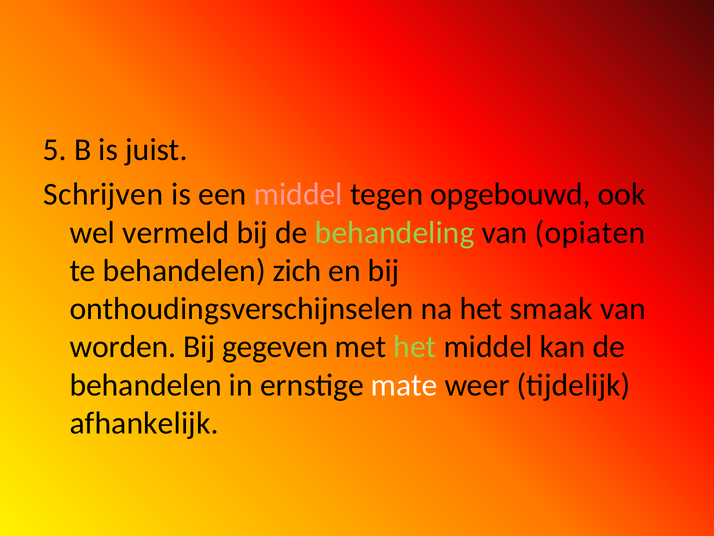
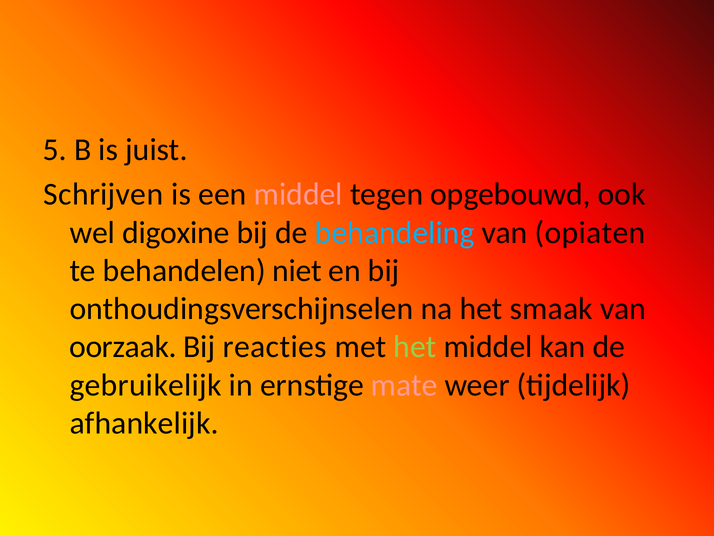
vermeld: vermeld -> digoxine (176, 232)
behandeling colour: light green -> light blue (395, 232)
zich: zich -> niet (297, 270)
worden: worden -> oorzaak (123, 347)
gegeven: gegeven -> reacties (275, 347)
behandelen: behandelen -> gebruikelijk (146, 385)
mate colour: white -> pink (404, 385)
